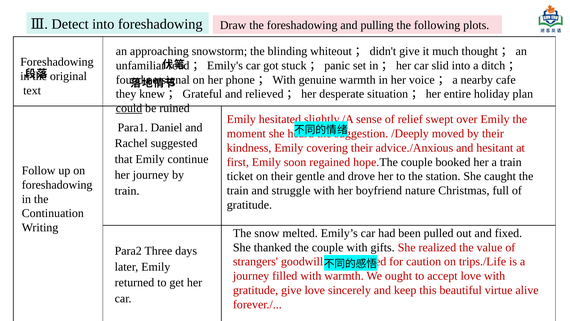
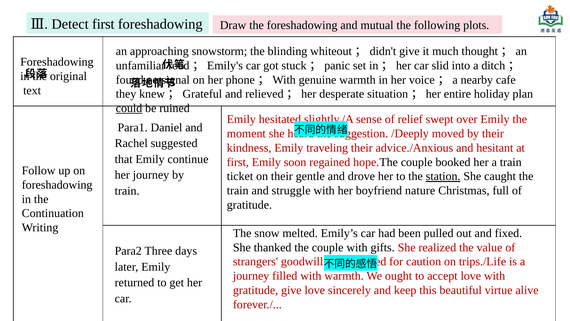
Detect into: into -> first (103, 24)
pulling: pulling -> mutual (377, 25)
covering: covering -> traveling (327, 148)
station underline: none -> present (443, 176)
